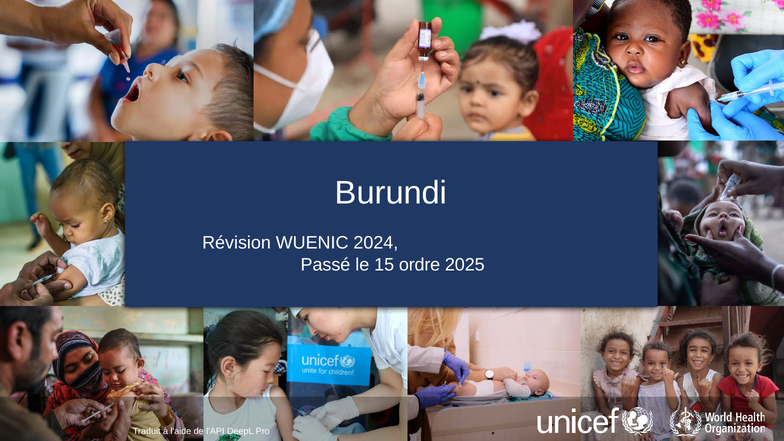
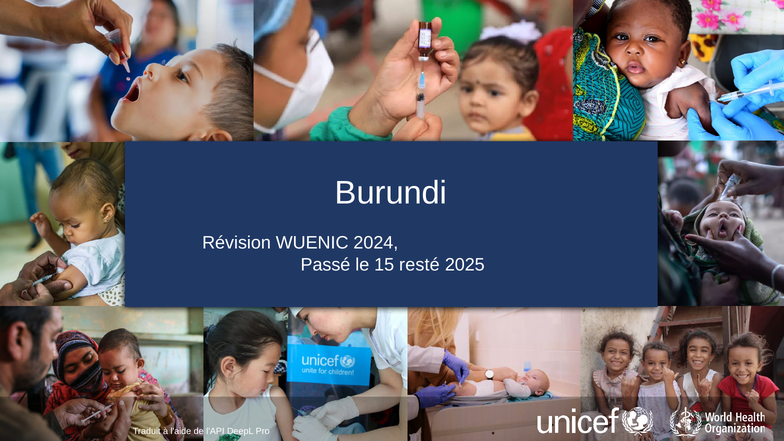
ordre: ordre -> resté (419, 265)
